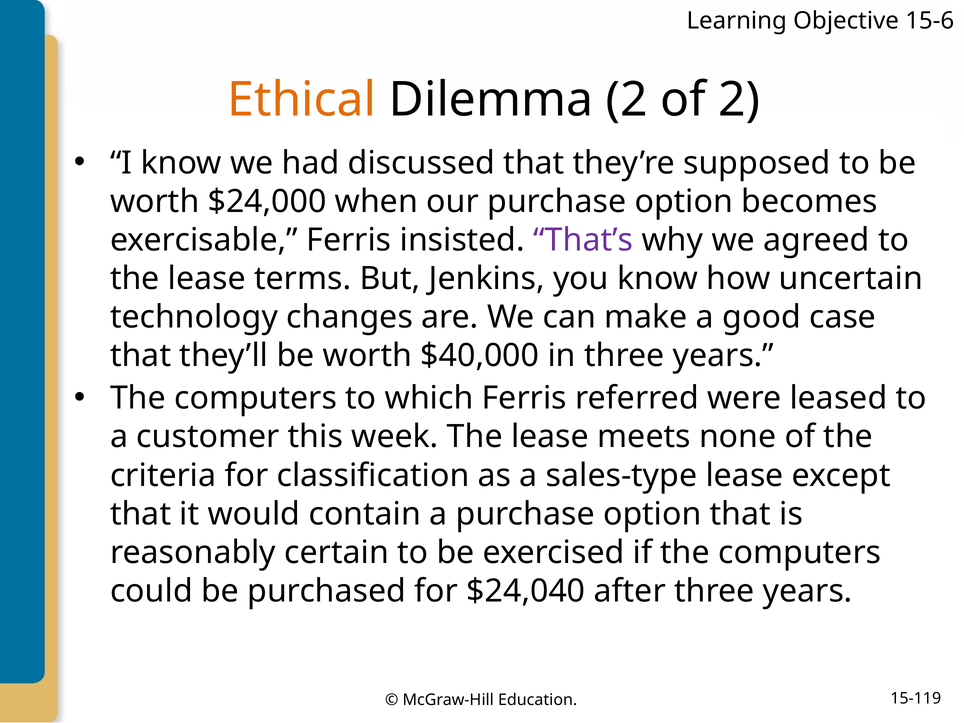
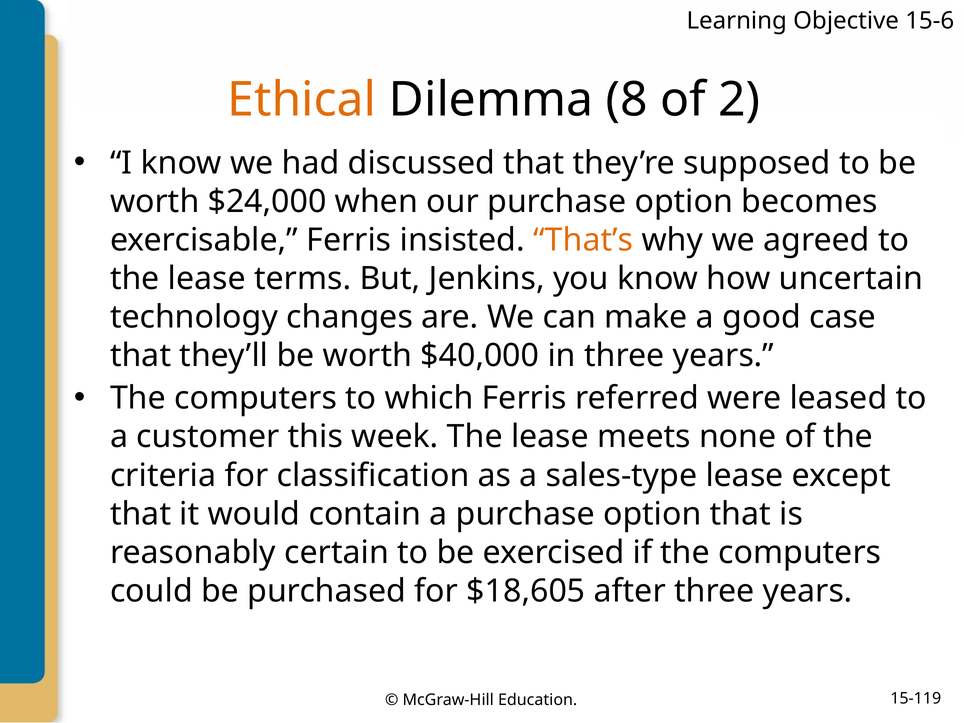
Dilemma 2: 2 -> 8 (627, 100)
That’s colour: purple -> orange (583, 240)
$24,040: $24,040 -> $18,605 (526, 591)
